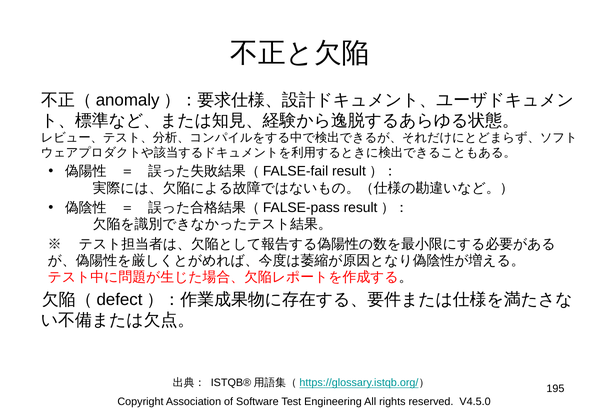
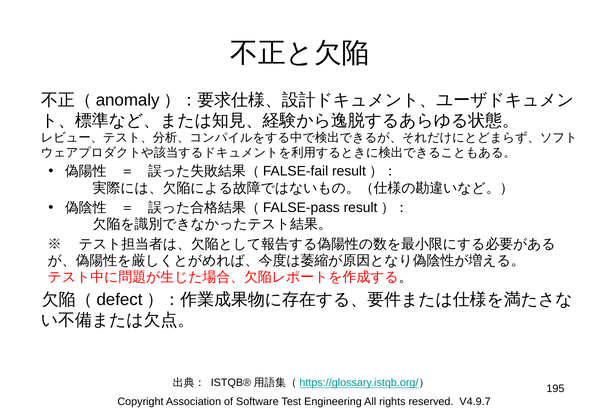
V4.5.0: V4.5.0 -> V4.9.7 (475, 401)
